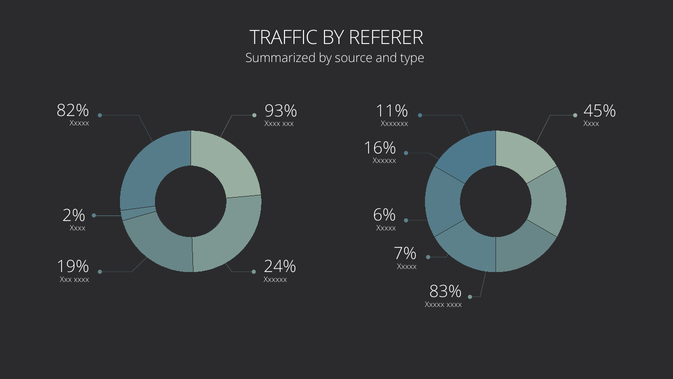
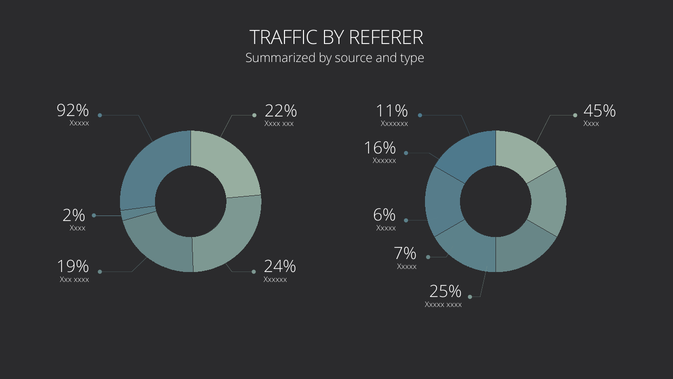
82%: 82% -> 92% (73, 111)
93%: 93% -> 22% (281, 111)
83%: 83% -> 25% (446, 292)
